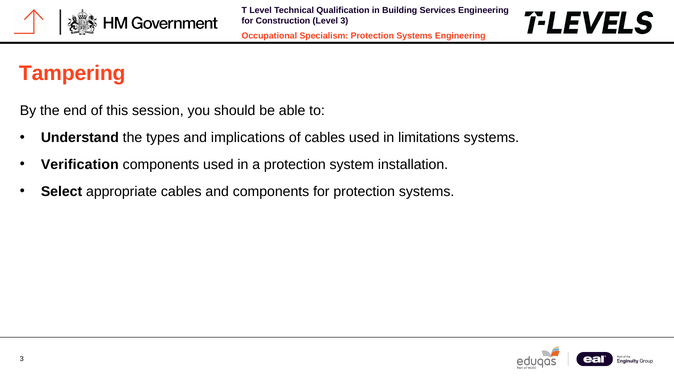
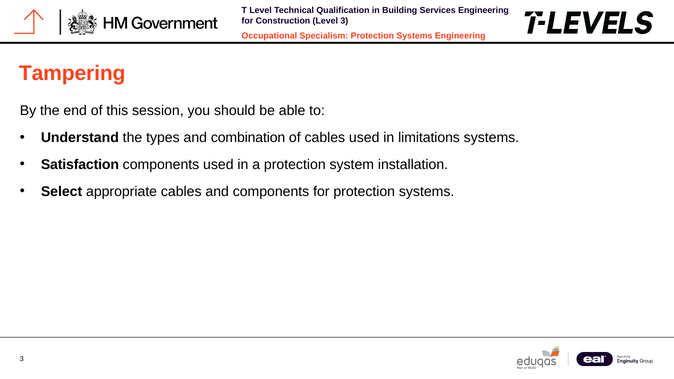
implications: implications -> combination (248, 138)
Verification: Verification -> Satisfaction (80, 165)
